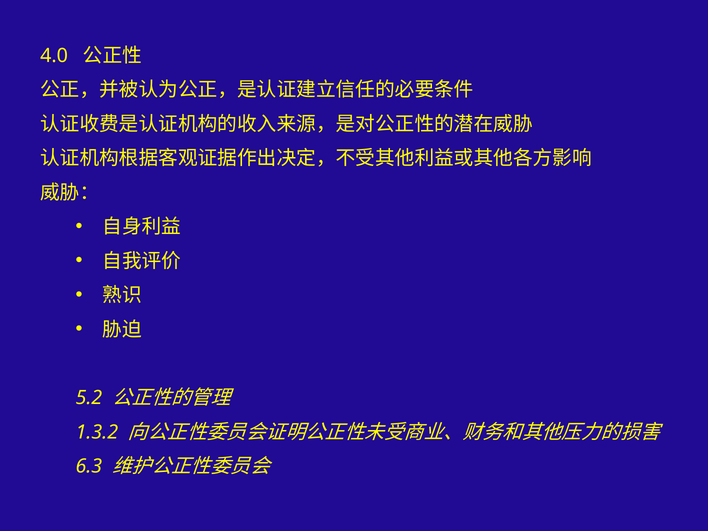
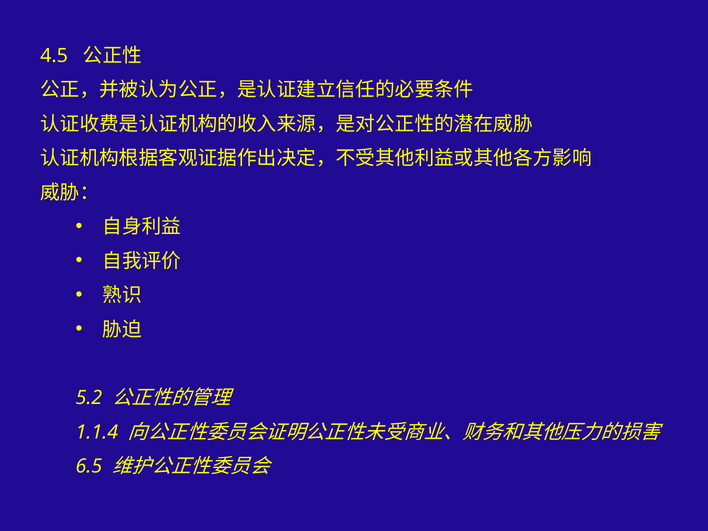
4.0: 4.0 -> 4.5 (54, 56)
1.3.2: 1.3.2 -> 1.1.4 (97, 432)
6.3: 6.3 -> 6.5 (89, 466)
